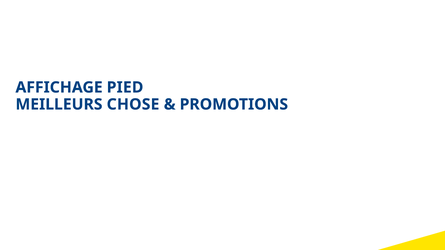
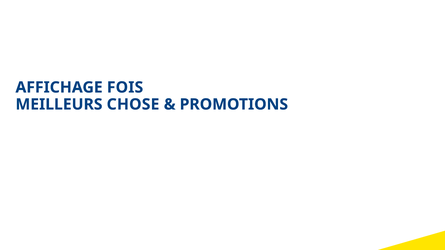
PIED: PIED -> FOIS (125, 87)
